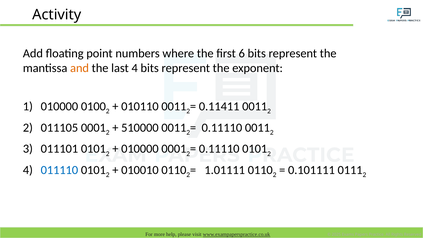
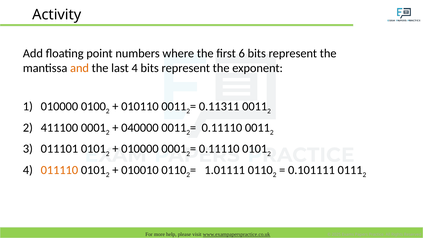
0.11411: 0.11411 -> 0.11311 (219, 106)
011105: 011105 -> 411100 (59, 128)
510000: 510000 -> 040000 (140, 128)
011110 colour: blue -> orange (59, 170)
